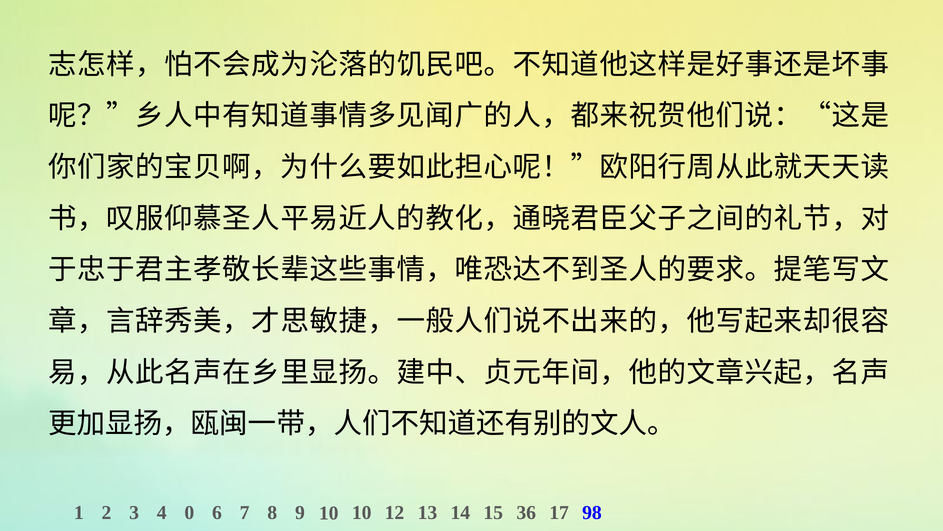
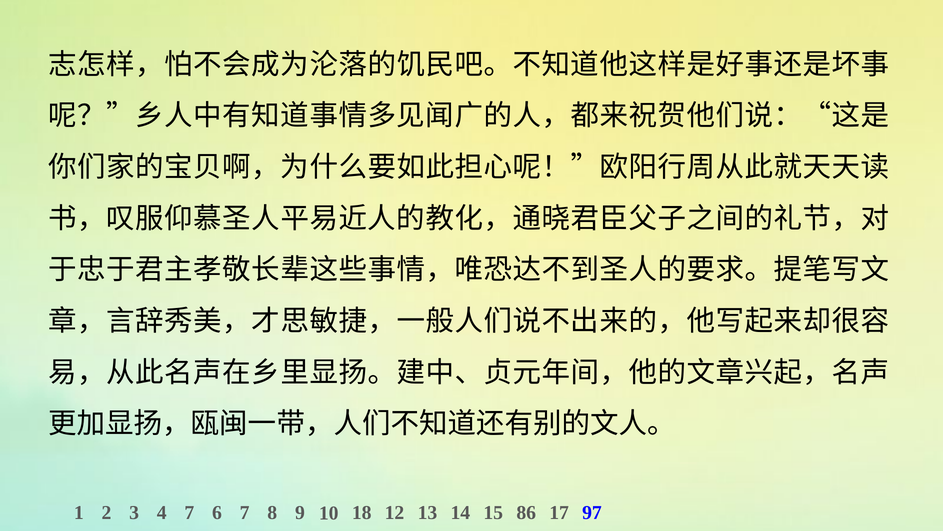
4 0: 0 -> 7 (189, 513)
10 10: 10 -> 18 (362, 513)
36: 36 -> 86 (526, 513)
98: 98 -> 97 (592, 513)
